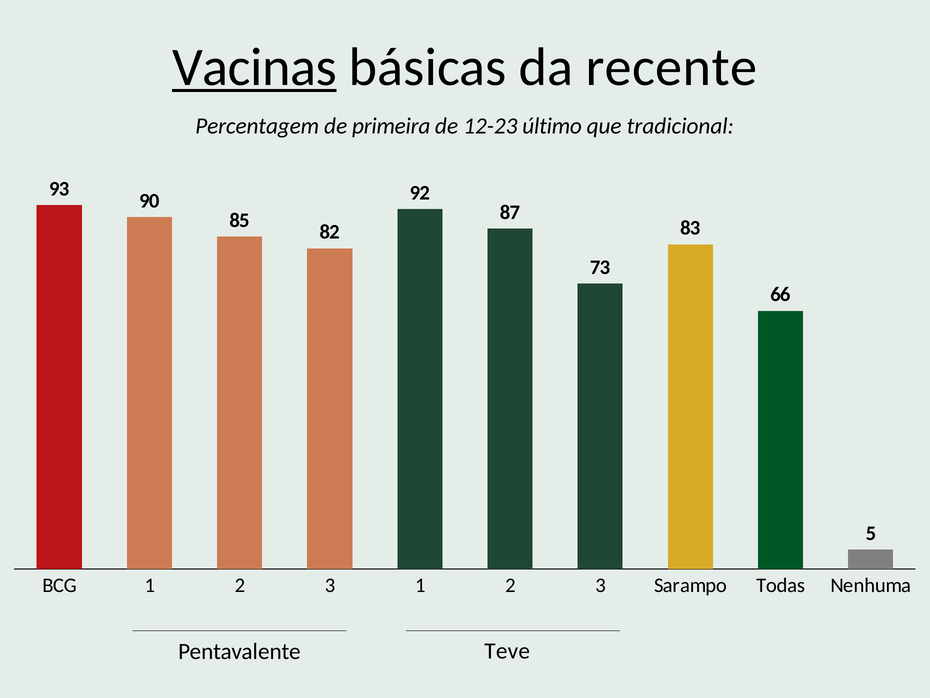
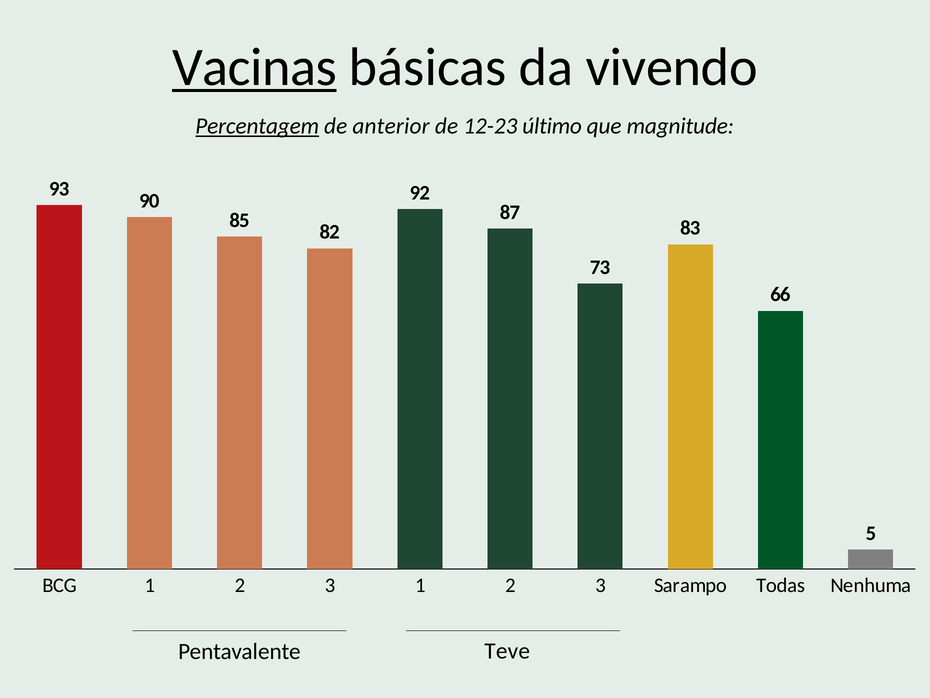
recente: recente -> vivendo (672, 67)
Percentagem underline: none -> present (257, 126)
primeira: primeira -> anterior (391, 126)
tradicional: tradicional -> magnitude (680, 126)
